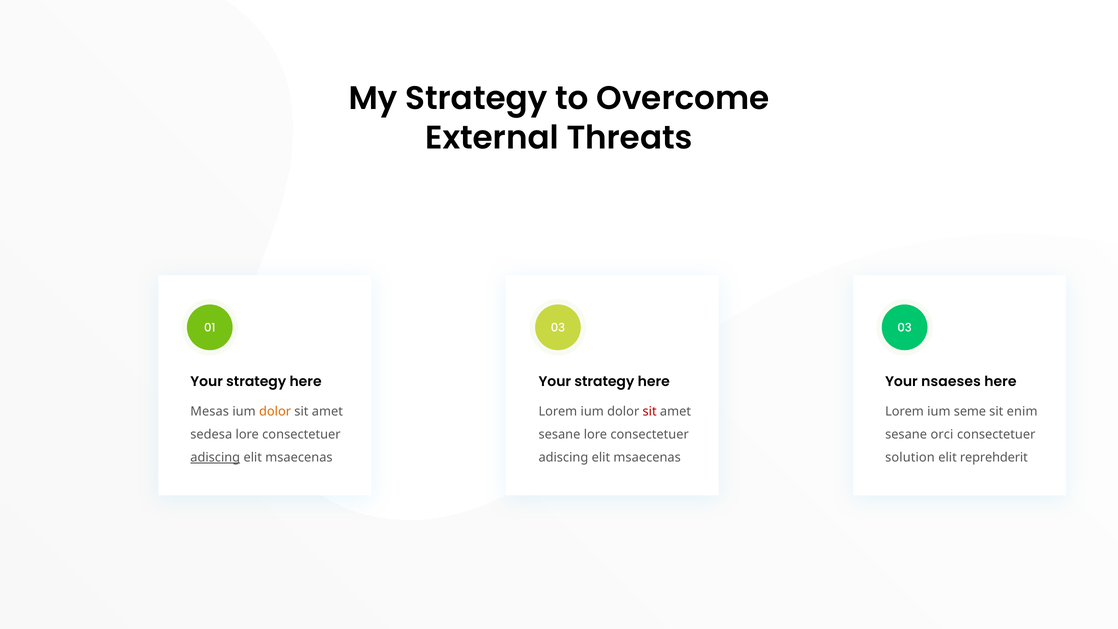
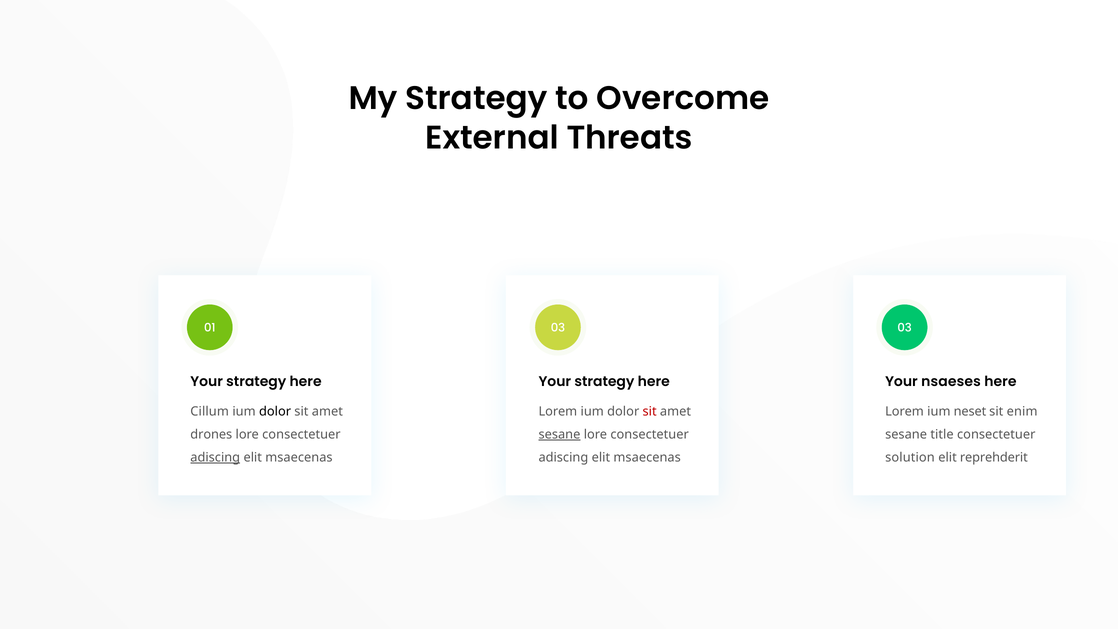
Mesas: Mesas -> Cillum (210, 411)
dolor colour: orange -> black (275, 411)
seme: seme -> neset (970, 411)
sedesa: sedesa -> drones (211, 434)
sesane underline: none -> present (559, 434)
orci: orci -> title (942, 434)
